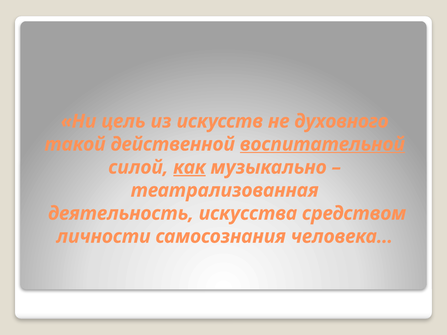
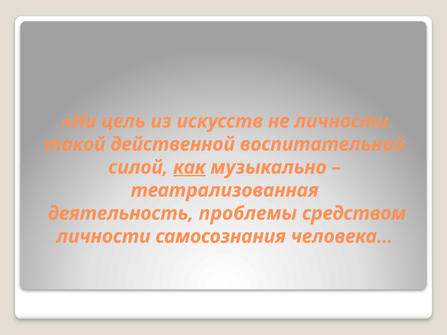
не духовного: духовного -> личности (341, 121)
воспитательной underline: present -> none (322, 144)
искусства: искусства -> проблемы (248, 214)
